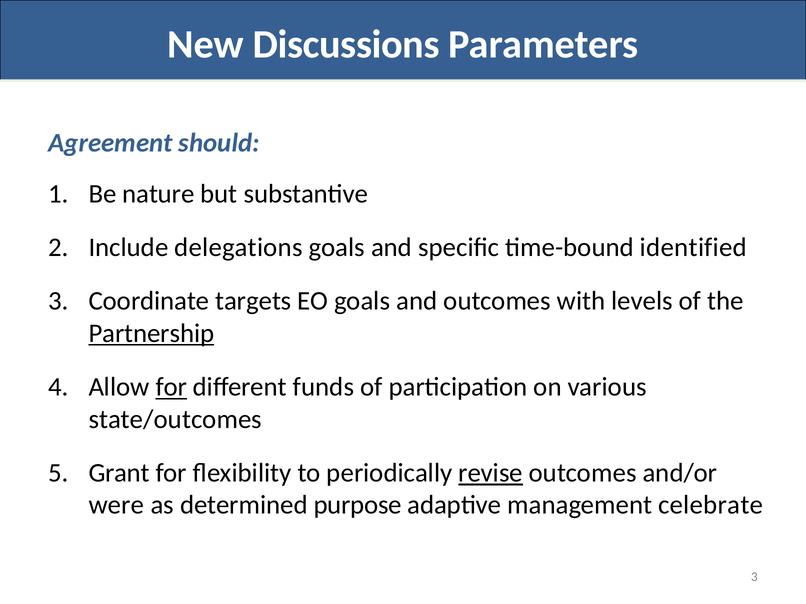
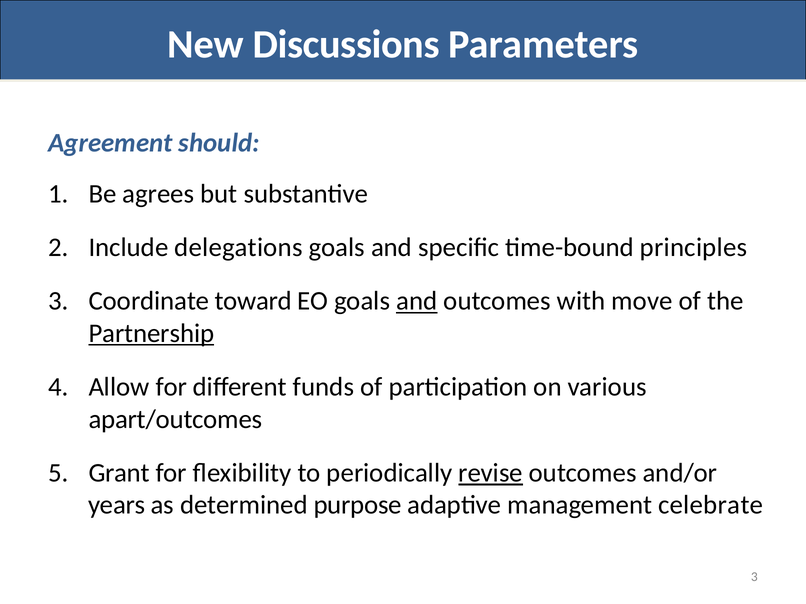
nature: nature -> agrees (158, 194)
identified: identified -> principles (694, 248)
targets: targets -> toward (253, 301)
and underline: none -> present (417, 301)
levels: levels -> move (642, 301)
for underline: present -> none (171, 387)
state/outcomes: state/outcomes -> apart/outcomes (175, 420)
were: were -> years (117, 506)
